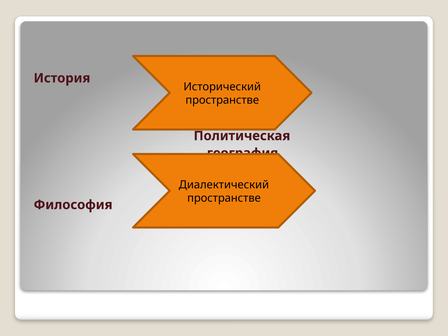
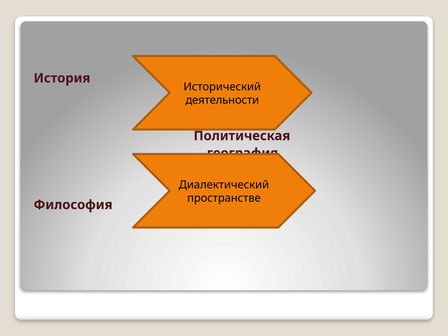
пространстве: пространстве -> деятельности (222, 100)
